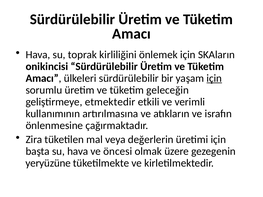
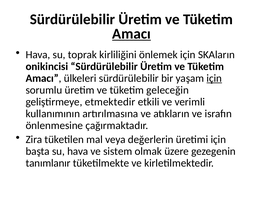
Amacı underline: none -> present (131, 34)
öncesi: öncesi -> sistem (118, 151)
yeryüzüne: yeryüzüne -> tanımlanır (48, 163)
